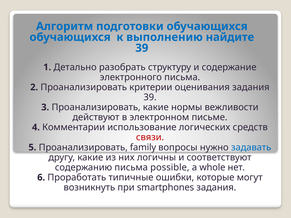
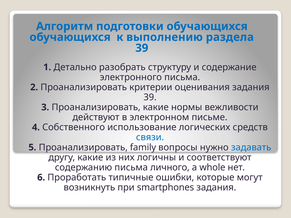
найдите: найдите -> раздела (230, 37)
Комментарии: Комментарии -> Собственного (74, 127)
связи colour: red -> blue (150, 137)
possible: possible -> личного (170, 168)
